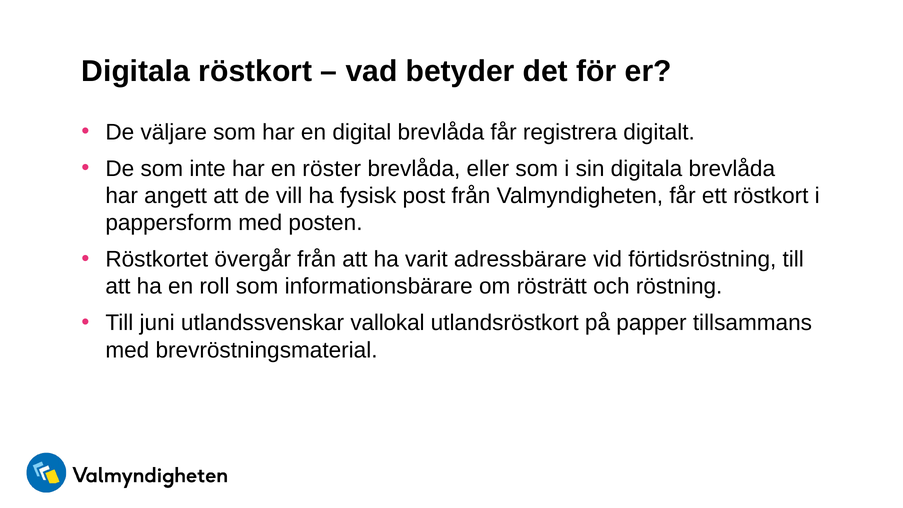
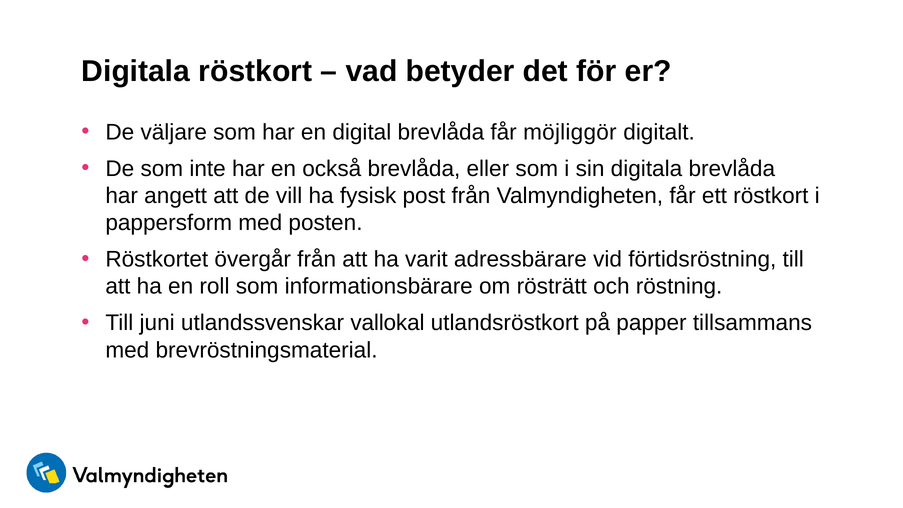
registrera: registrera -> möjliggör (570, 132)
röster: röster -> också (332, 169)
